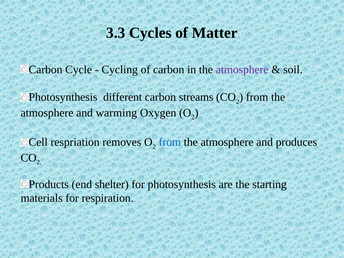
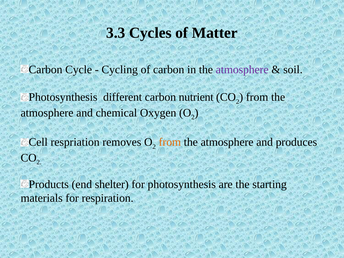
streams: streams -> nutrient (196, 97)
warming: warming -> chemical (116, 113)
from colour: blue -> orange (170, 142)
